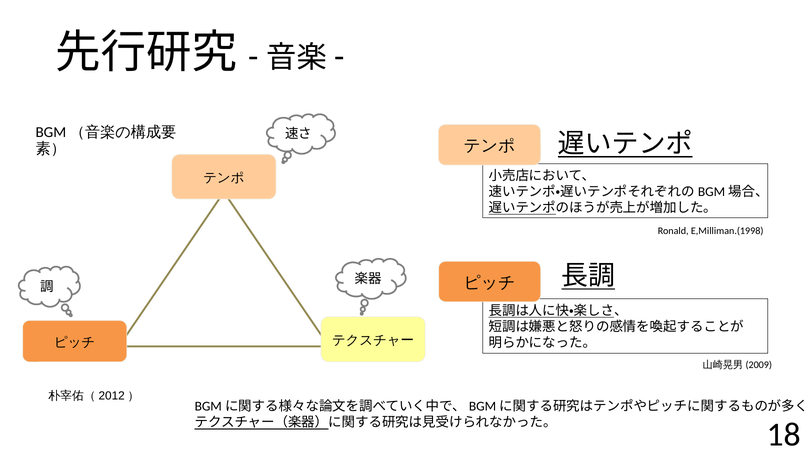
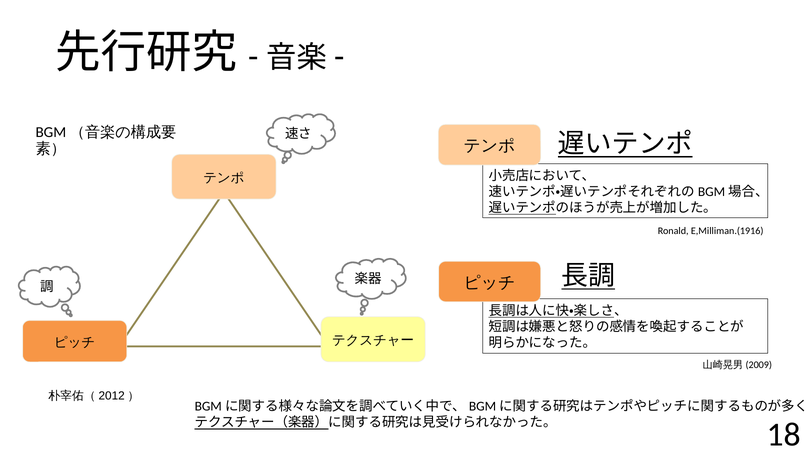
E,Milliman.(1998: E,Milliman.(1998 -> E,Milliman.(1916 (727, 231)
